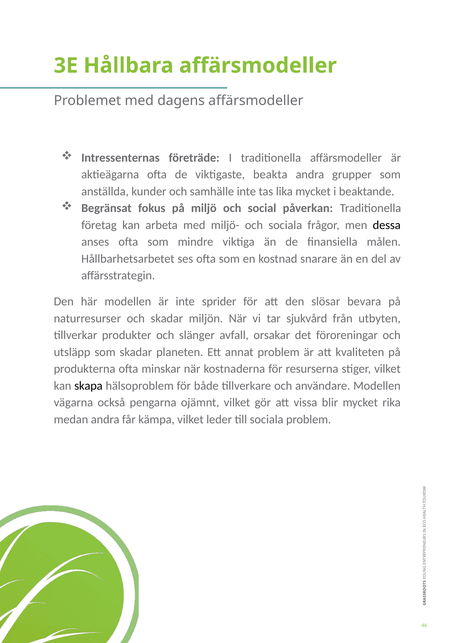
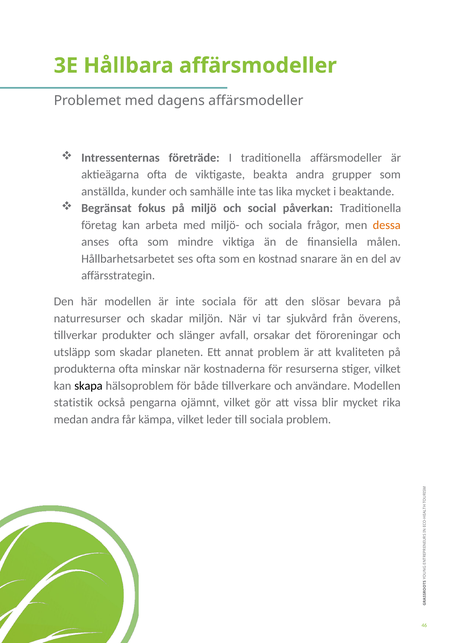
dessa colour: black -> orange (387, 225)
inte sprider: sprider -> sociala (219, 302)
utbyten: utbyten -> överens (380, 319)
vägarna: vägarna -> statistik (73, 403)
